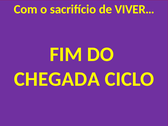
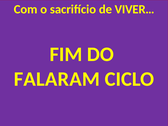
CHEGADA: CHEGADA -> FALARAM (57, 79)
